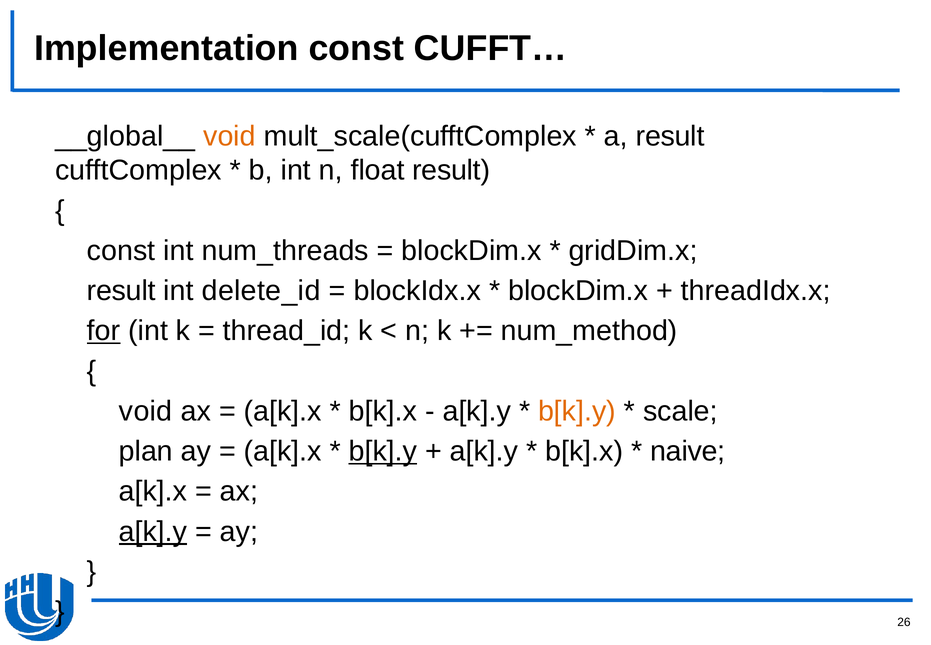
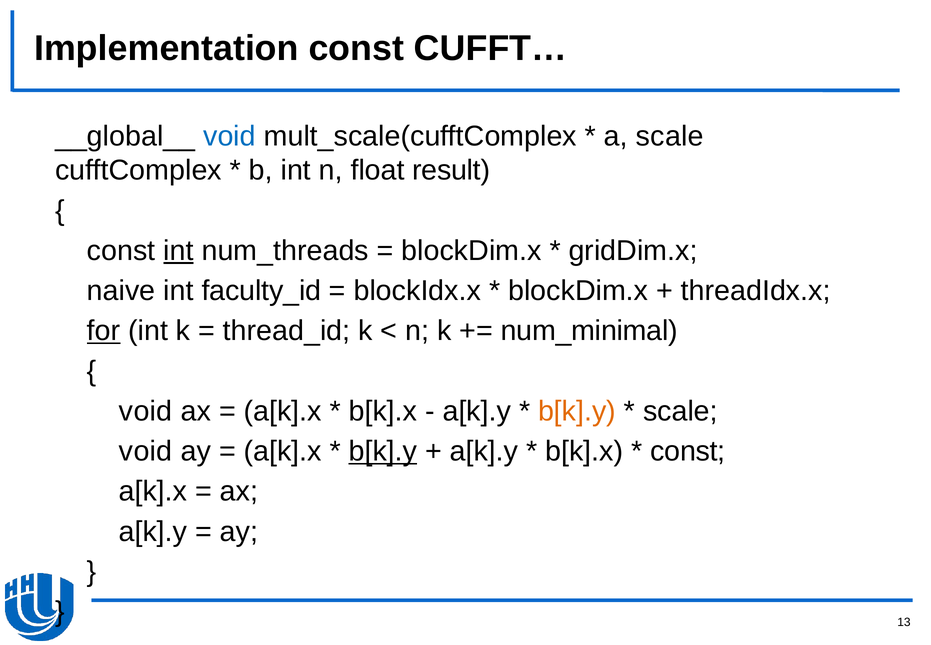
void colour: orange -> blue (229, 136)
a result: result -> scale (670, 136)
int underline: none -> present (178, 251)
result: result -> naive (121, 291)
delete_id: delete_id -> faculty_id (261, 291)
num_method: num_method -> num_minimal (589, 331)
plan: plan -> void (146, 451)
naive: naive -> const (688, 451)
a[k].y underline: present -> none (153, 531)
26: 26 -> 13 (904, 622)
